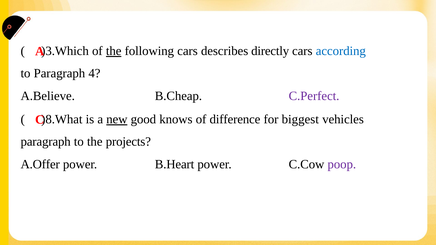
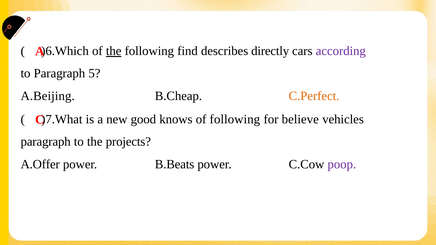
)3.Which: )3.Which -> )6.Which (65, 51)
following cars: cars -> find (188, 51)
according colour: blue -> purple (341, 51)
4: 4 -> 5 (94, 73)
A.Believe: A.Believe -> A.Beijing (48, 96)
C.Perfect colour: purple -> orange (314, 96)
)8.What: )8.What -> )7.What (62, 120)
new underline: present -> none (117, 120)
of difference: difference -> following (235, 120)
biggest: biggest -> believe (300, 120)
B.Heart: B.Heart -> B.Beats (175, 164)
